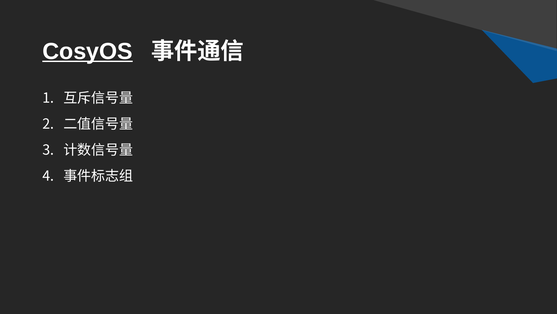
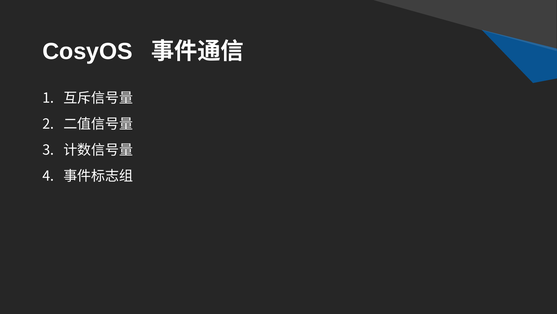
CosyOS underline: present -> none (88, 51)
